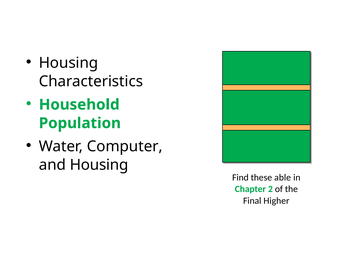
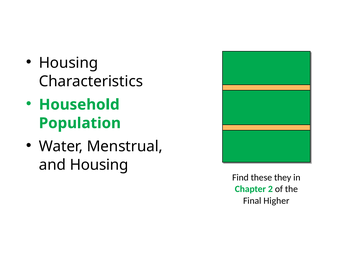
Computer: Computer -> Menstrual (125, 146)
able: able -> they (283, 178)
